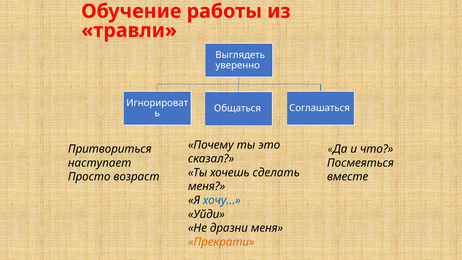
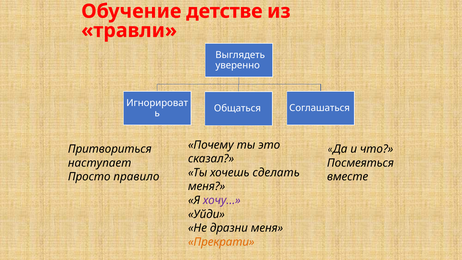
работы: работы -> детстве (224, 11)
возраст: возраст -> правило (136, 177)
хочу… colour: blue -> purple (222, 200)
